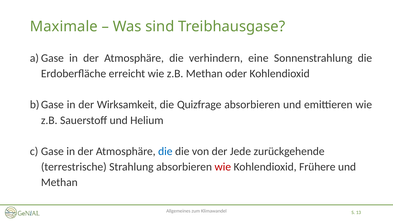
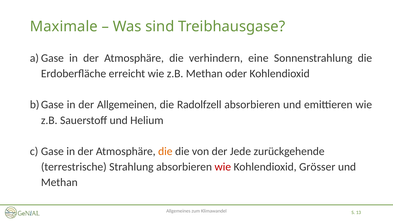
Wirksamkeit: Wirksamkeit -> Allgemeinen (127, 105)
Quizfrage: Quizfrage -> Radolfzell (199, 105)
die colour: blue -> orange (165, 151)
Frühere: Frühere -> Grösser (317, 167)
